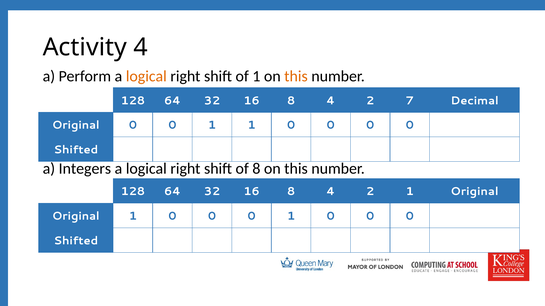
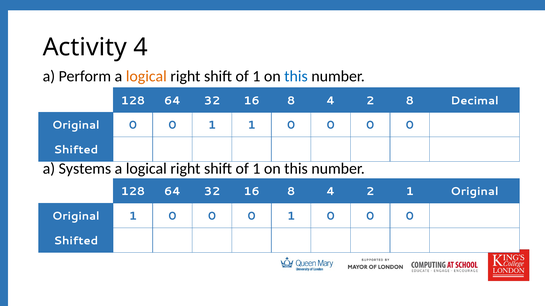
this colour: orange -> blue (296, 76)
2 7: 7 -> 8 (410, 101)
Integers: Integers -> Systems (85, 169)
8: 8 -> 1 (256, 169)
